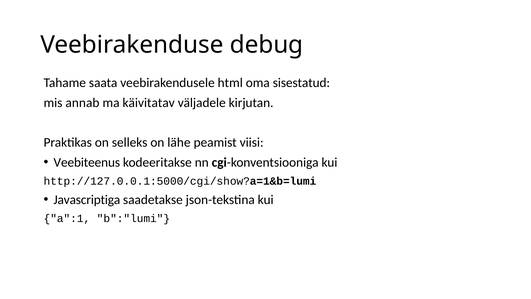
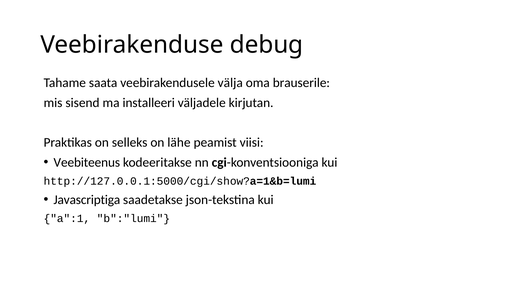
html: html -> välja (230, 83)
sisestatud: sisestatud -> brauserile (301, 83)
annab: annab -> sisend (82, 103)
käivitatav: käivitatav -> installeeri (149, 103)
